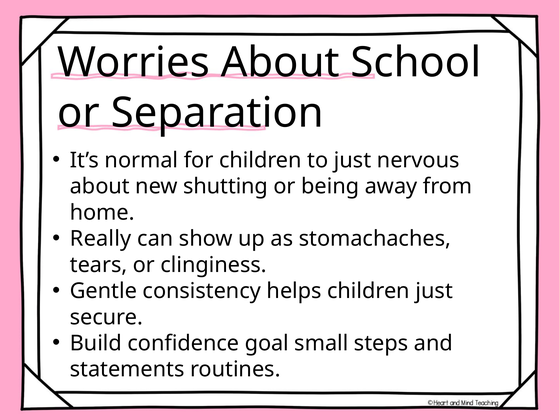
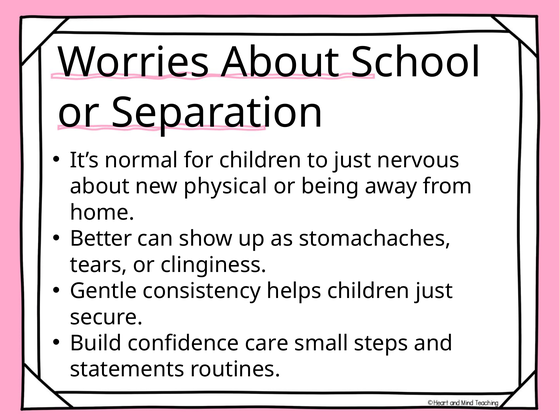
shutting: shutting -> physical (225, 186)
Really: Really -> Better (101, 238)
goal: goal -> care (267, 343)
